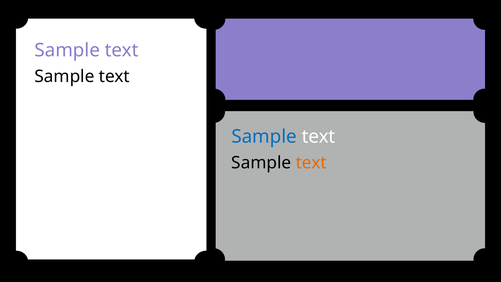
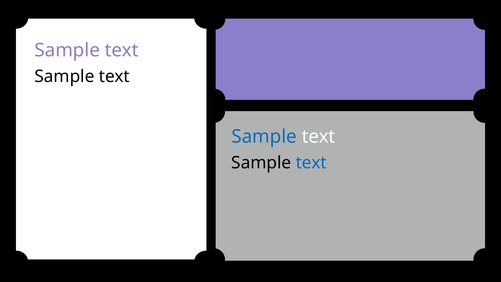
text colour: orange -> blue (311, 163)
